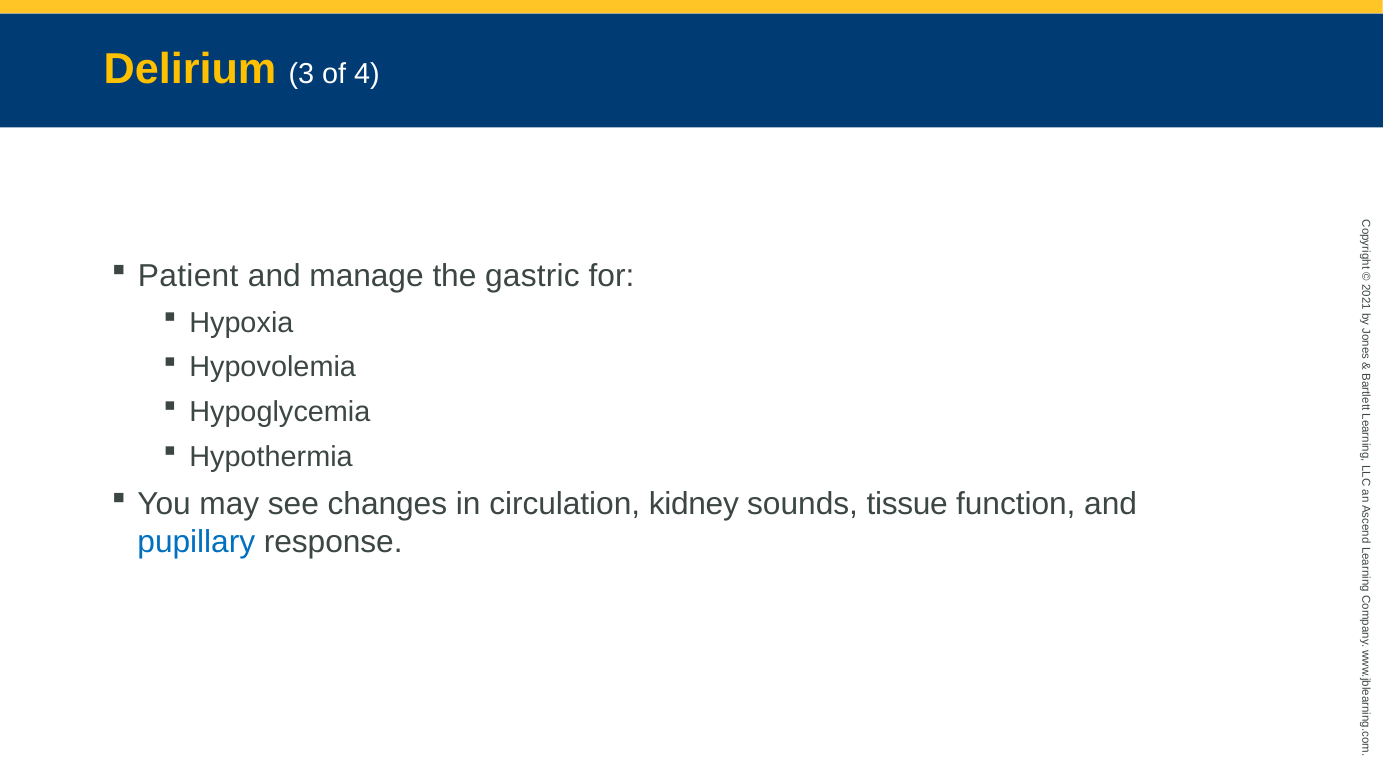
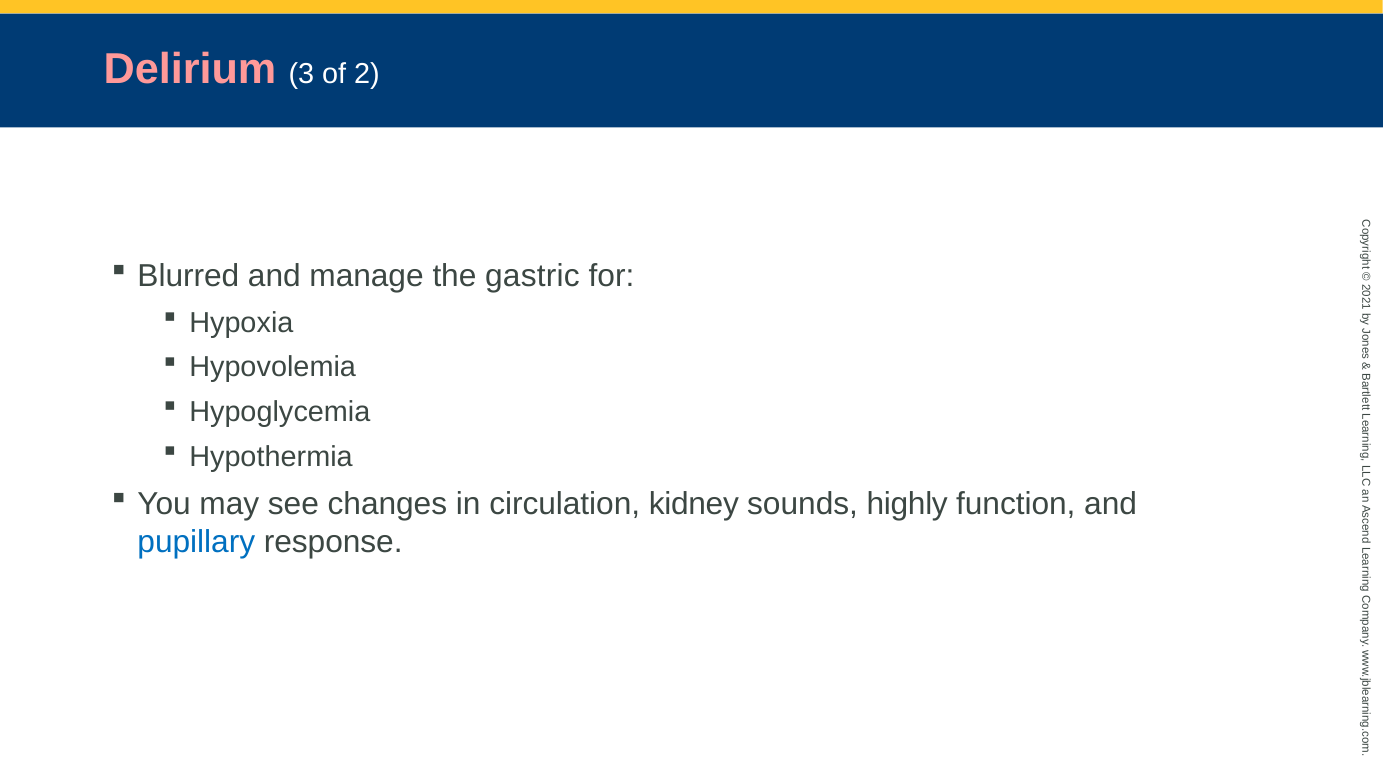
Delirium colour: yellow -> pink (190, 69)
of 4: 4 -> 2 (367, 74)
Patient: Patient -> Blurred (188, 276)
tissue: tissue -> highly (907, 504)
